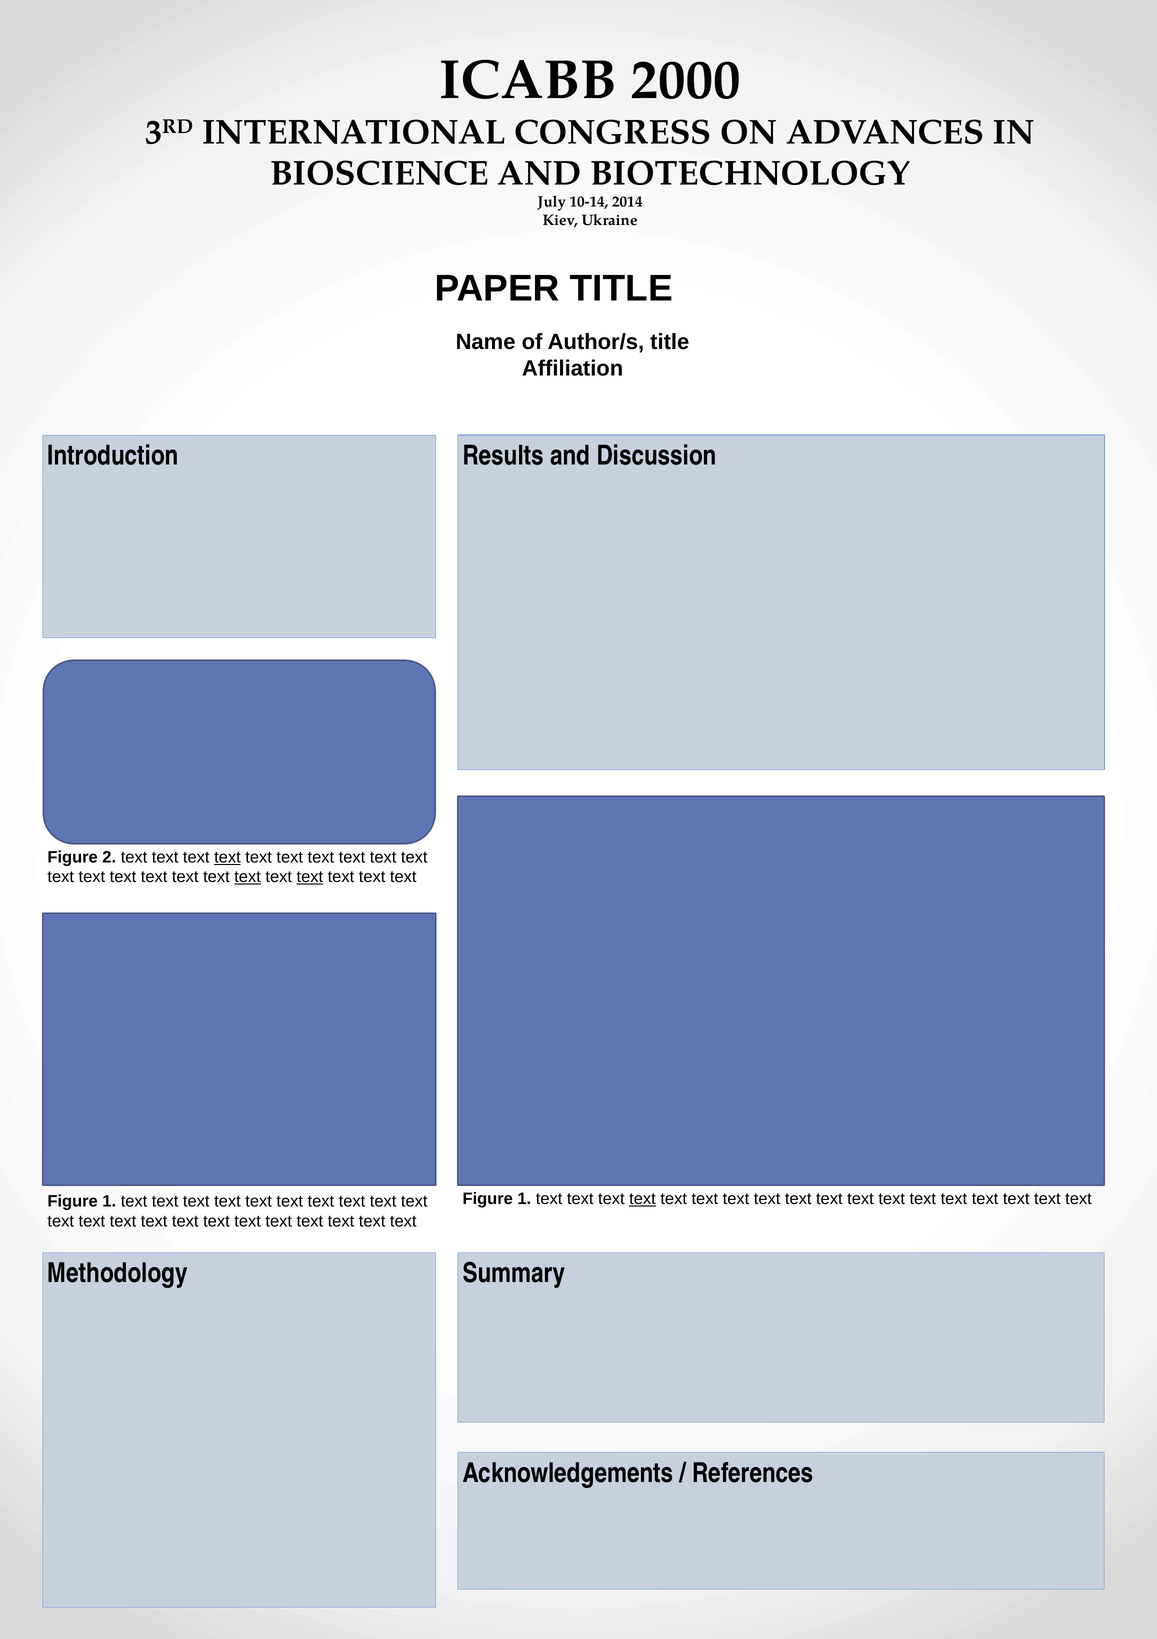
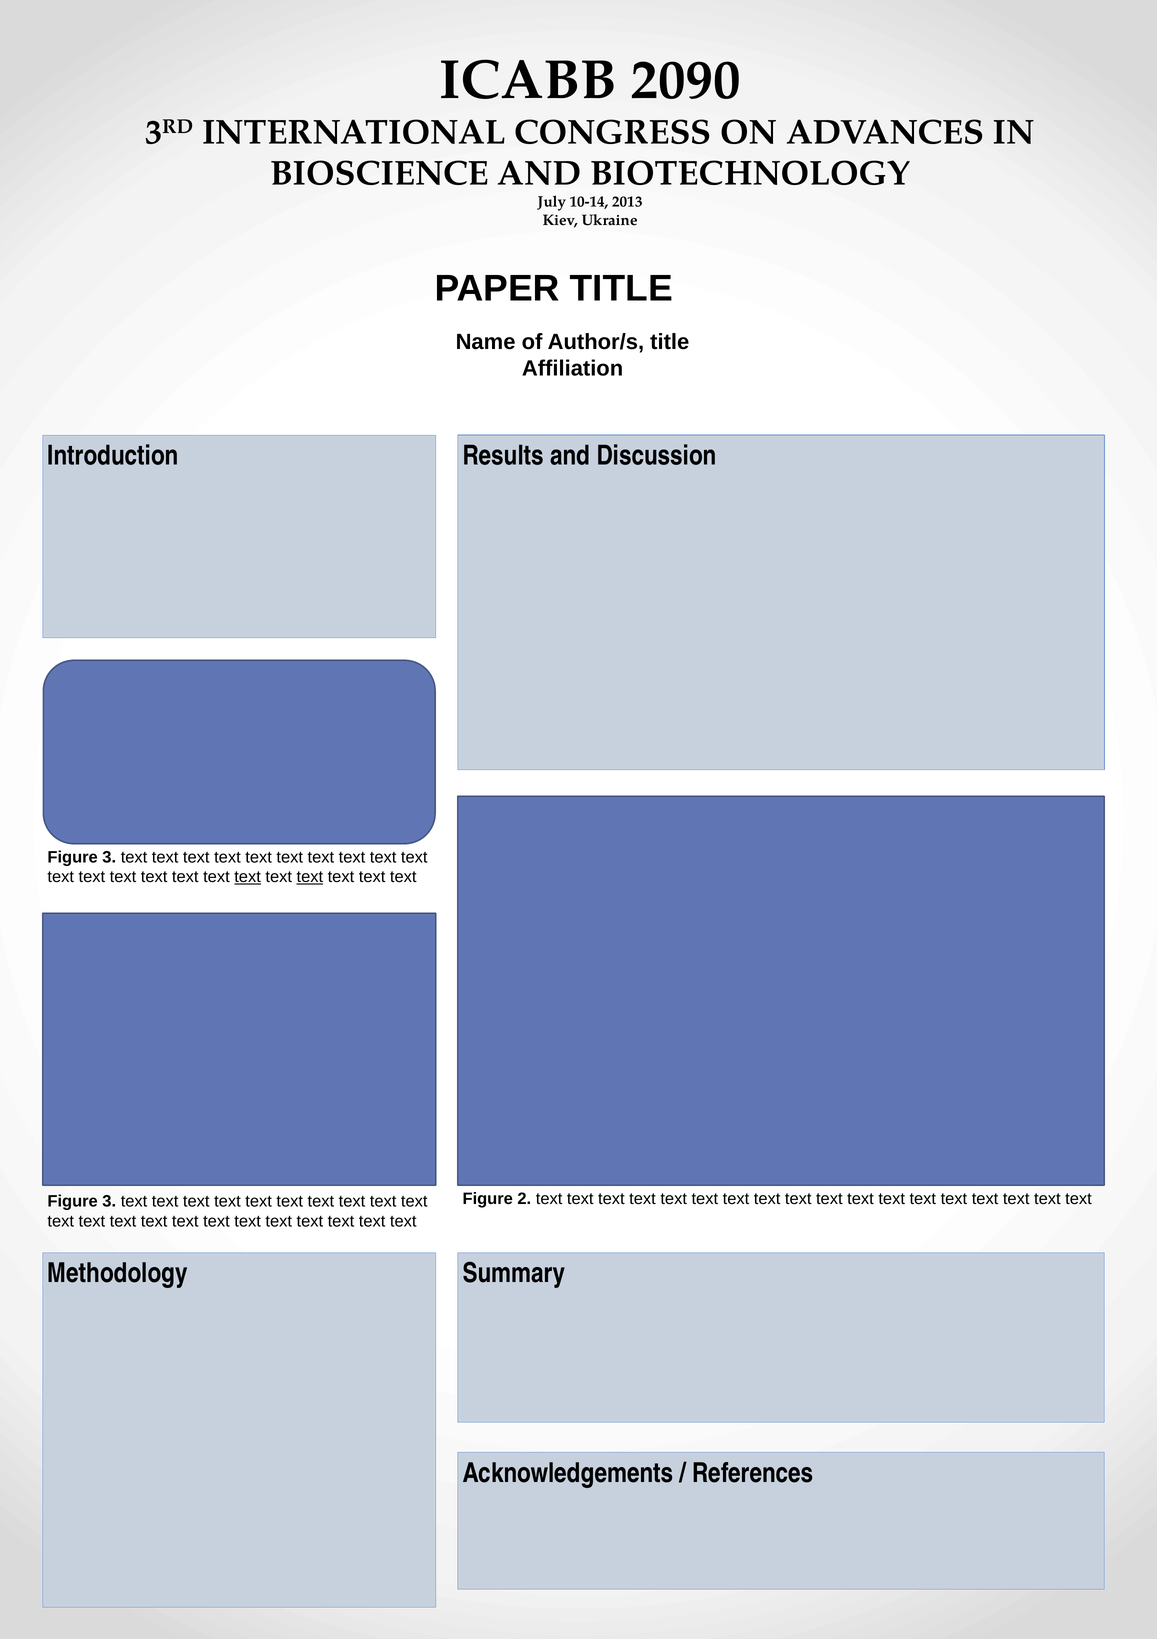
2000: 2000 -> 2090 (686, 80)
2014: 2014 -> 2013 (628, 202)
2: 2 -> 3 (109, 857)
text underline: present -> none (227, 857)
1: 1 -> 2 (524, 1198)
text underline: present -> none (643, 1198)
1: 1 -> 3 (109, 1201)
